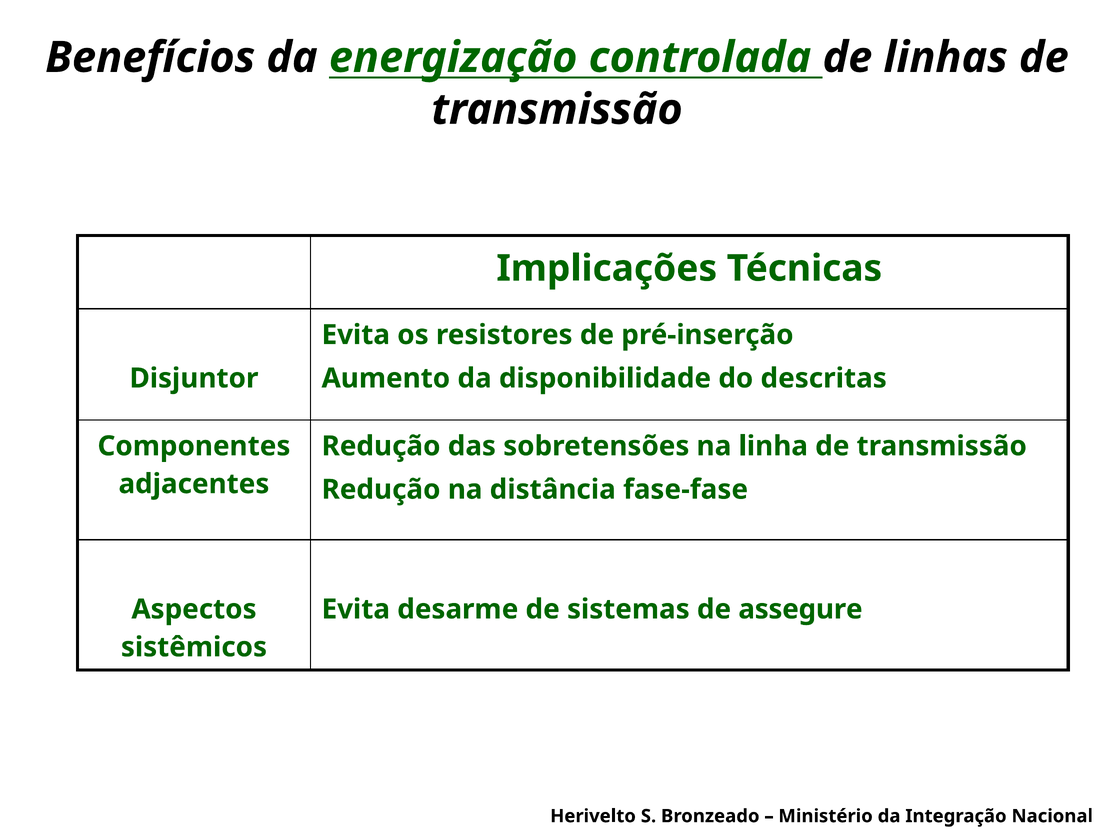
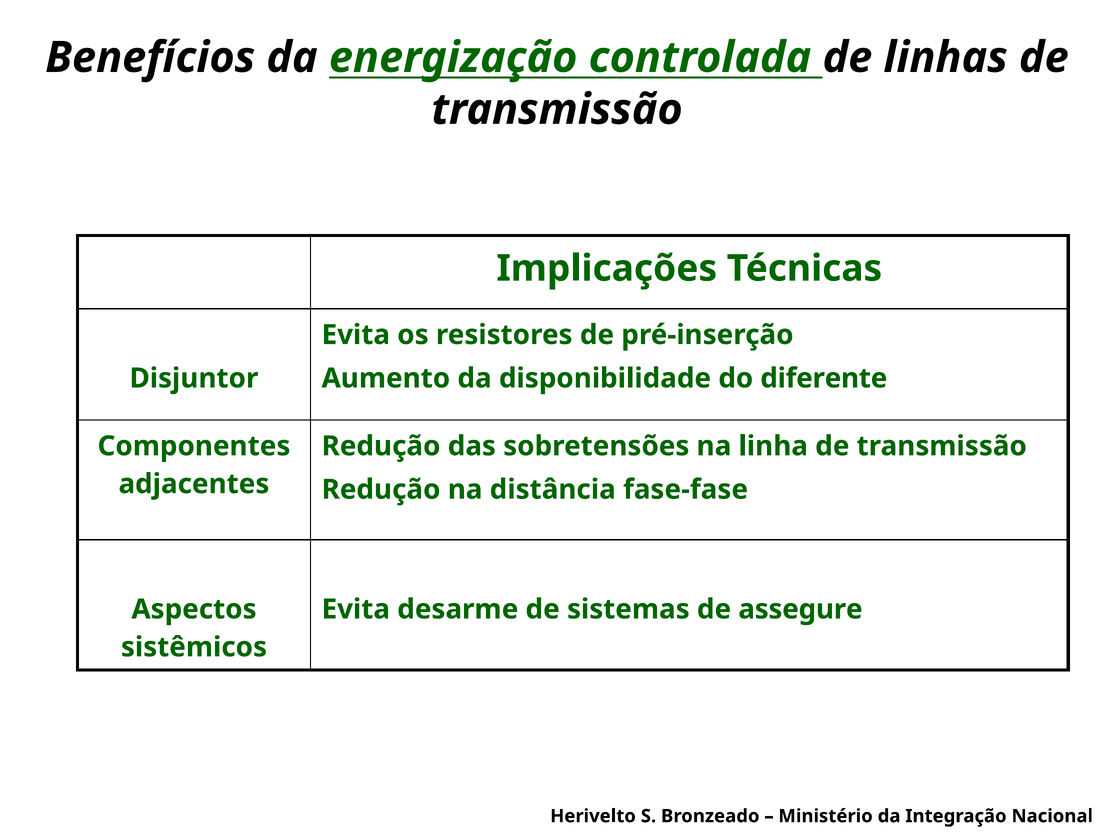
descritas: descritas -> diferente (824, 379)
